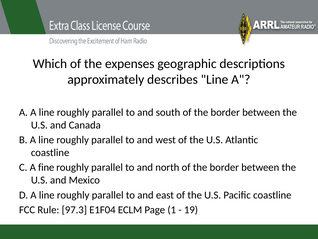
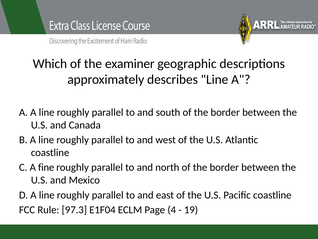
expenses: expenses -> examiner (130, 64)
1: 1 -> 4 (172, 210)
